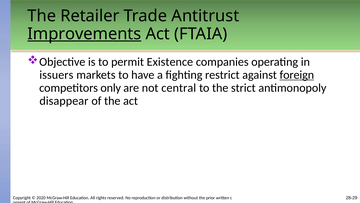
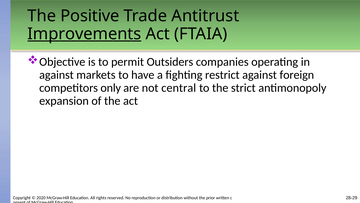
Retailer: Retailer -> Positive (90, 16)
Existence: Existence -> Outsiders (170, 62)
issuers: issuers -> against (56, 75)
foreign underline: present -> none (297, 75)
disappear: disappear -> expansion (64, 101)
